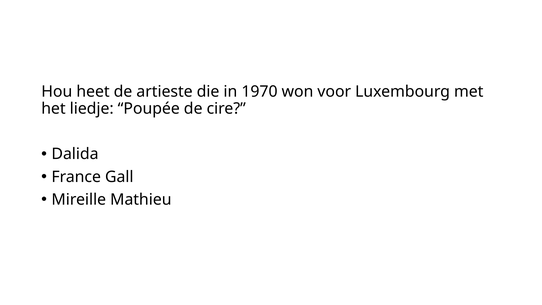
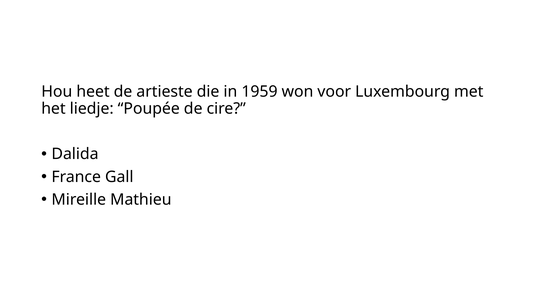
1970: 1970 -> 1959 (259, 92)
